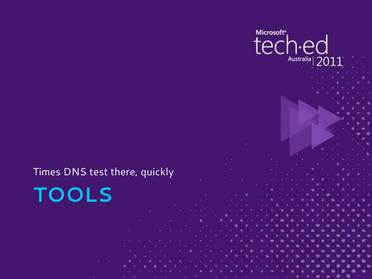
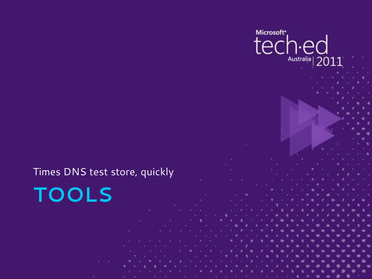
there: there -> store (124, 172)
